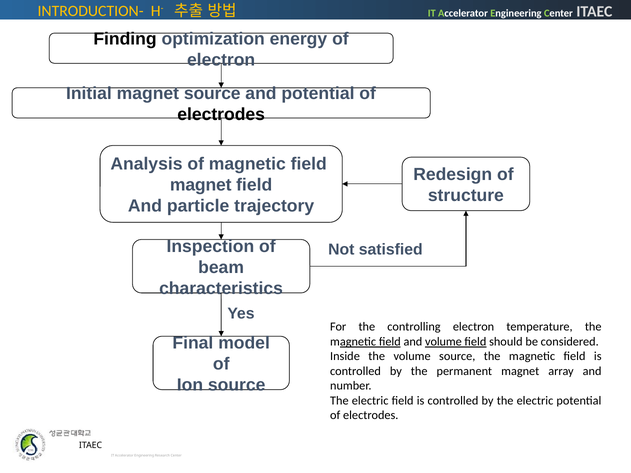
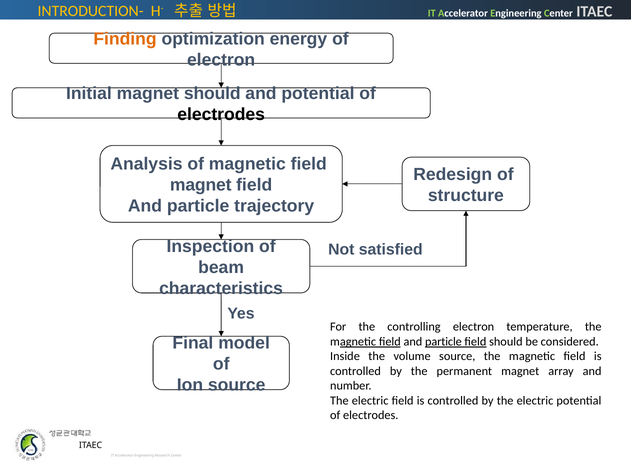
Finding colour: black -> orange (125, 39)
magnet source: source -> should (212, 94)
magnetic field and volume: volume -> particle (443, 342)
